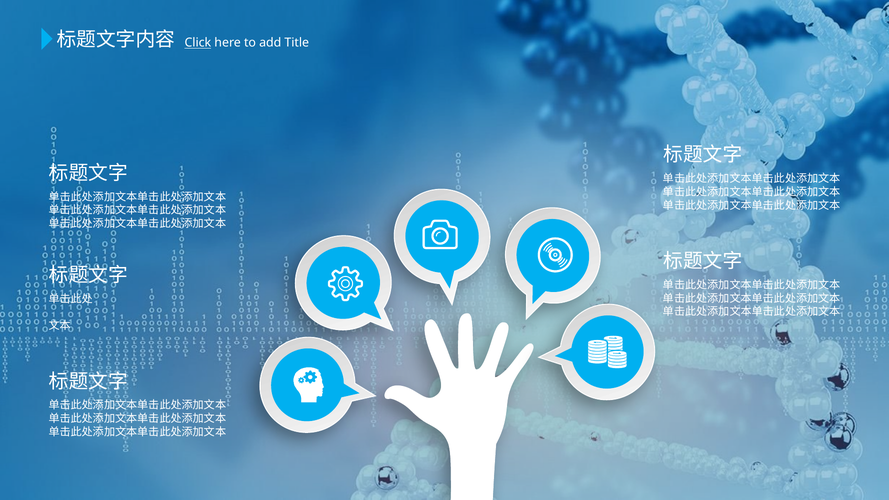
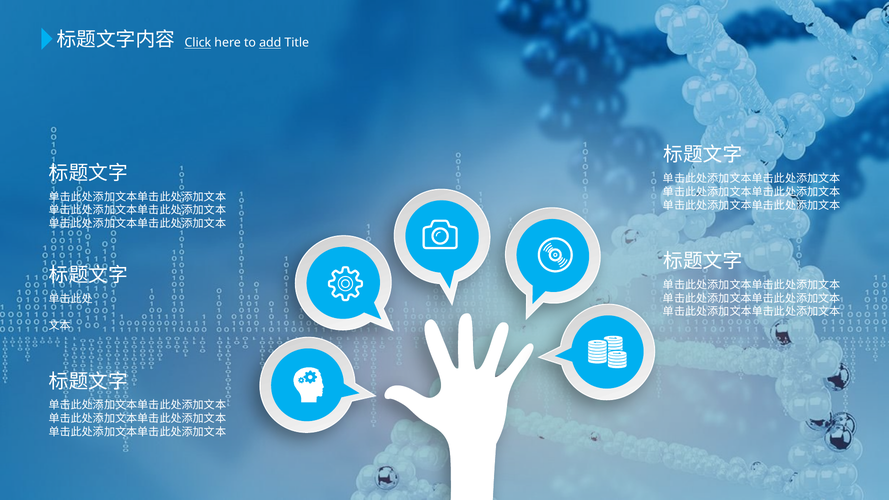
add underline: none -> present (270, 43)
